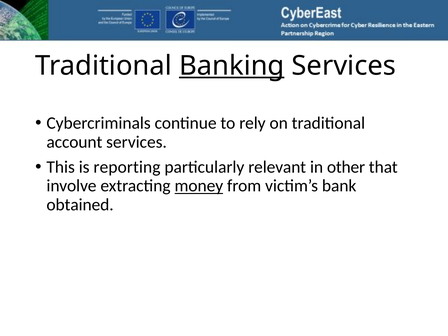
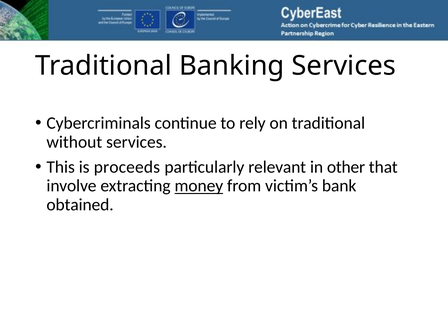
Banking underline: present -> none (232, 66)
account: account -> without (74, 142)
reporting: reporting -> proceeds (127, 167)
